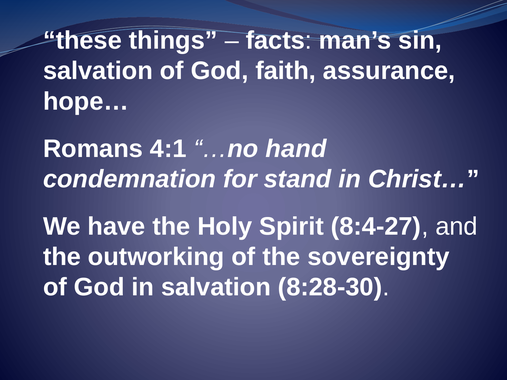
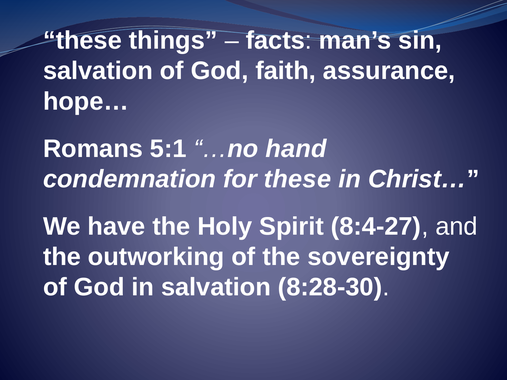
4:1: 4:1 -> 5:1 (168, 149)
for stand: stand -> these (298, 179)
